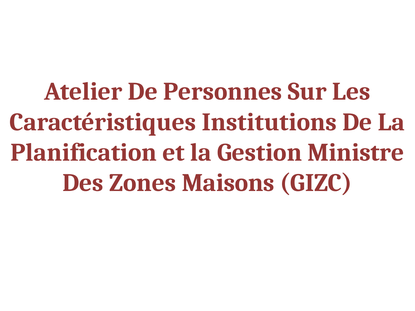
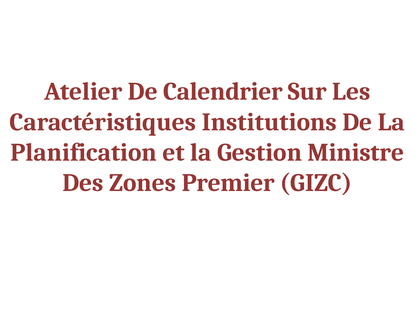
Personnes: Personnes -> Calendrier (223, 92)
Maisons: Maisons -> Premier (228, 183)
